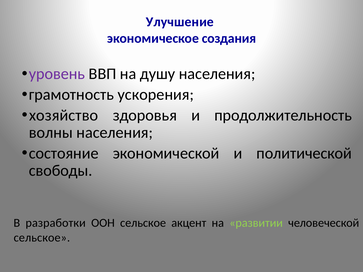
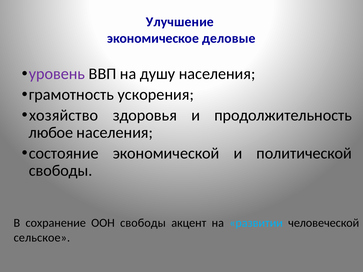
создания: создания -> деловые (229, 38)
волны: волны -> любое (51, 133)
разработки: разработки -> сохранение (56, 223)
ООН сельское: сельское -> свободы (143, 223)
развитии colour: light green -> light blue (256, 223)
